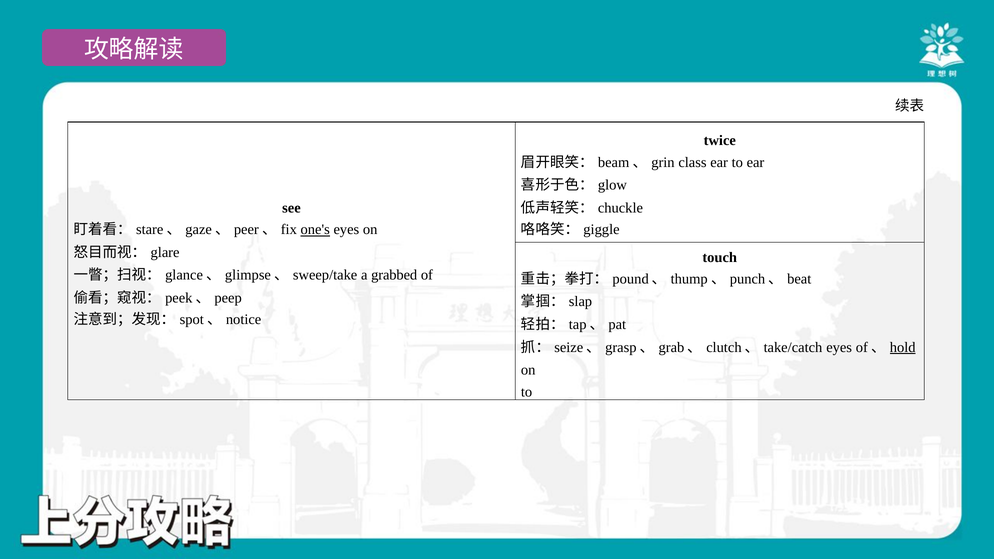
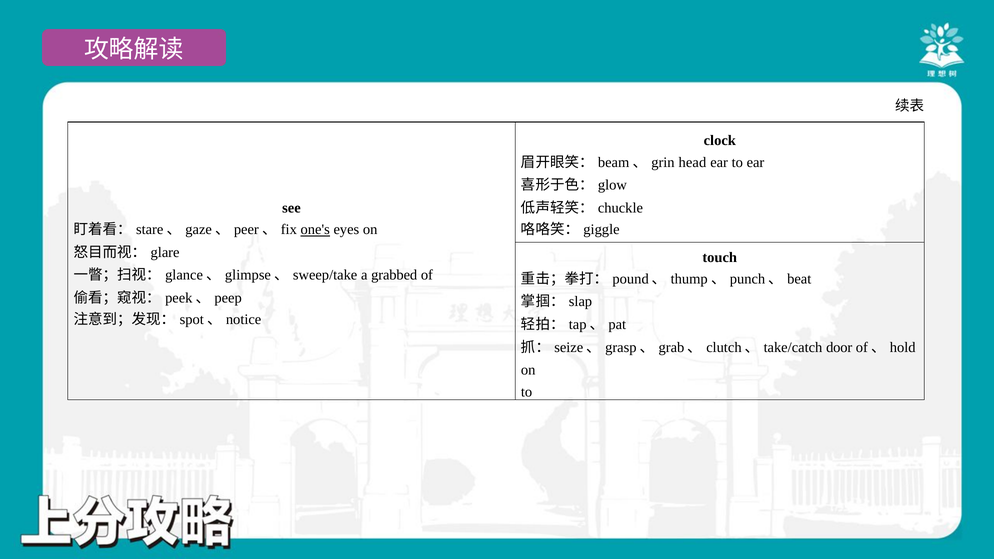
twice: twice -> clock (720, 141)
class: class -> head (692, 162)
eyes: eyes -> door (839, 347)
hold underline: present -> none (903, 347)
